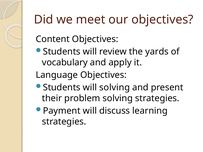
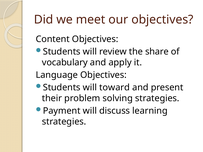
yards: yards -> share (157, 52)
will solving: solving -> toward (115, 88)
